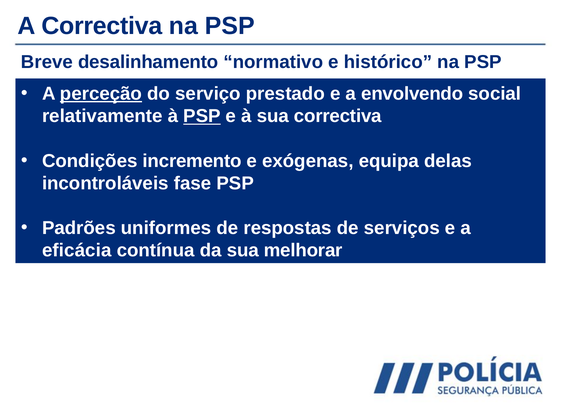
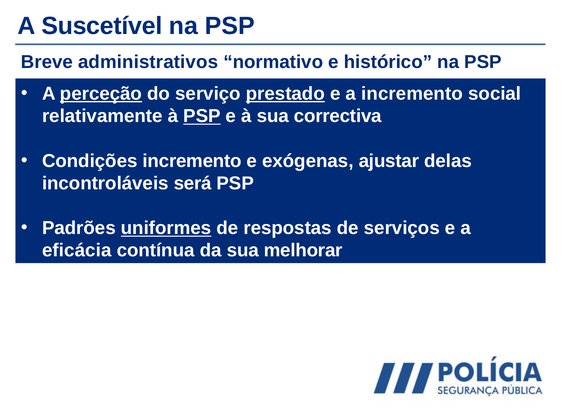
A Correctiva: Correctiva -> Suscetível (102, 26)
desalinhamento: desalinhamento -> administrativos (148, 62)
prestado underline: none -> present (285, 94)
a envolvendo: envolvendo -> incremento (412, 94)
equipa: equipa -> ajustar (389, 161)
fase: fase -> será (193, 184)
uniformes underline: none -> present (166, 228)
